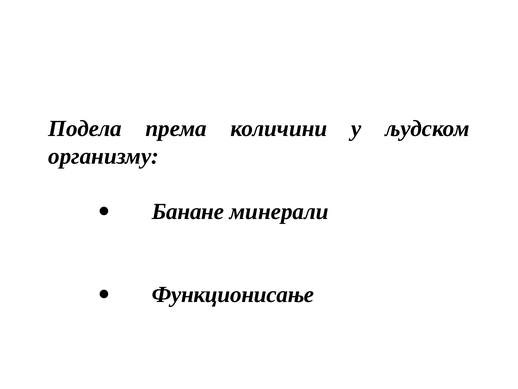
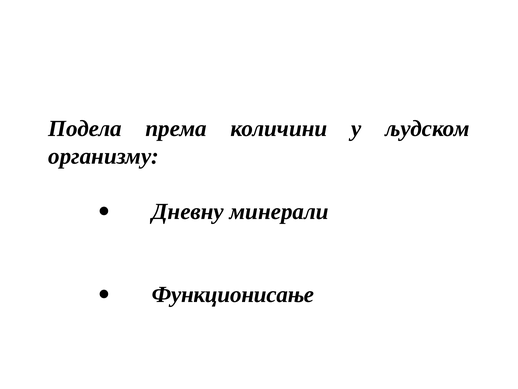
Банане: Банане -> Дневну (188, 211)
